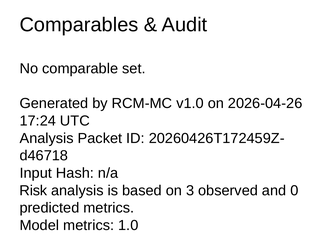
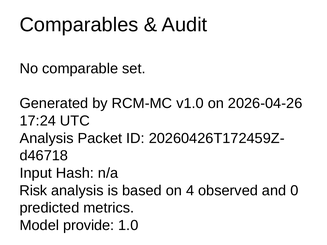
3: 3 -> 4 (190, 191)
Model metrics: metrics -> provide (89, 226)
